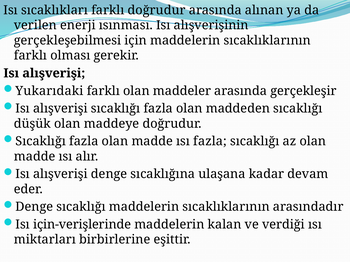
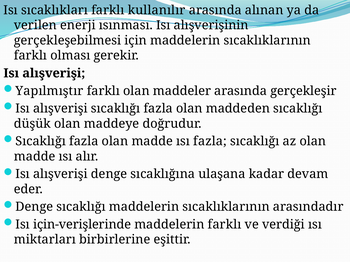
farklı doğrudur: doğrudur -> kullanılır (157, 10)
Yukarıdaki: Yukarıdaki -> Yapılmıştır (49, 91)
maddelerin kalan: kalan -> farklı (225, 225)
